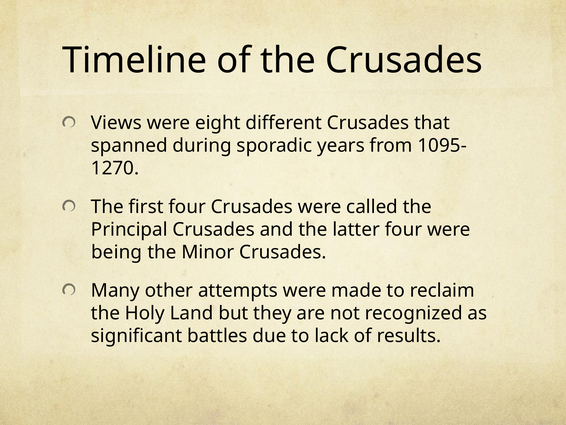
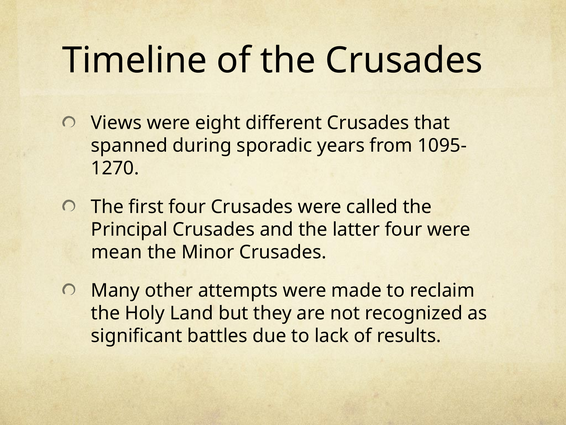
being: being -> mean (117, 252)
